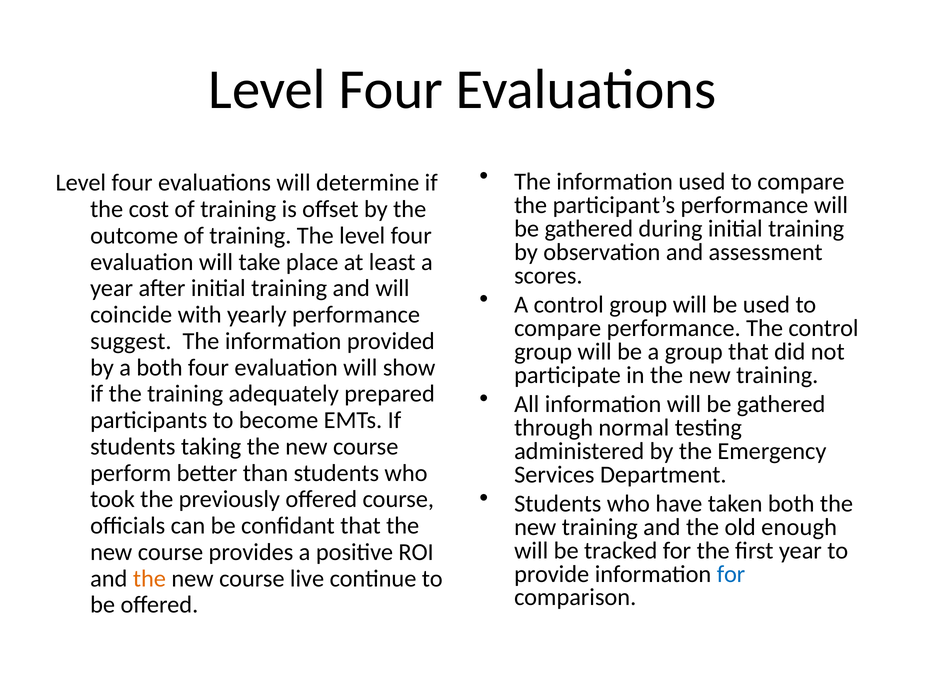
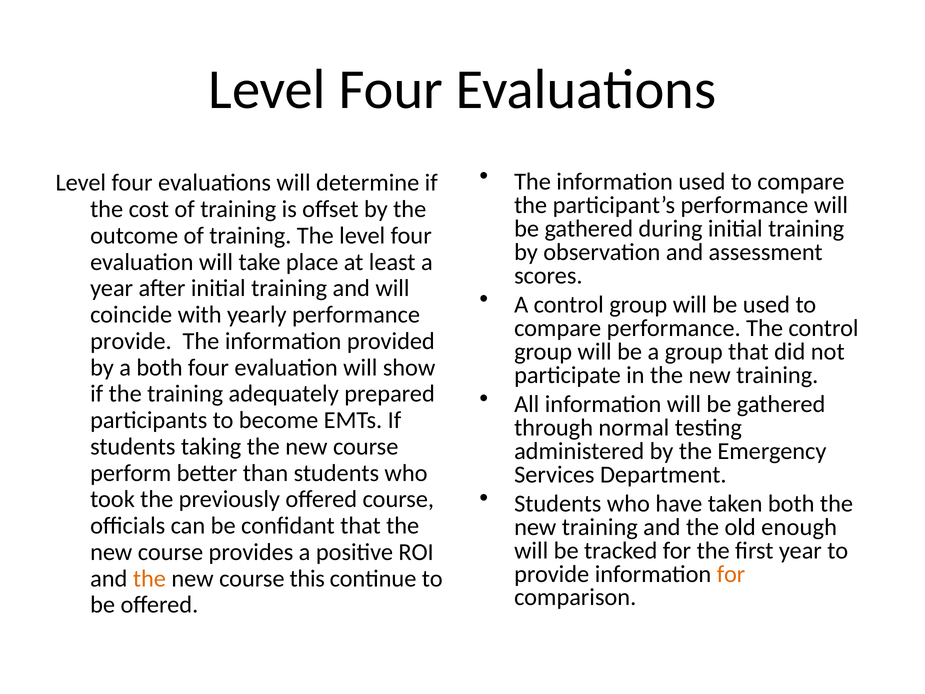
suggest: suggest -> provide (131, 341)
for colour: blue -> orange (731, 574)
live: live -> this (307, 578)
